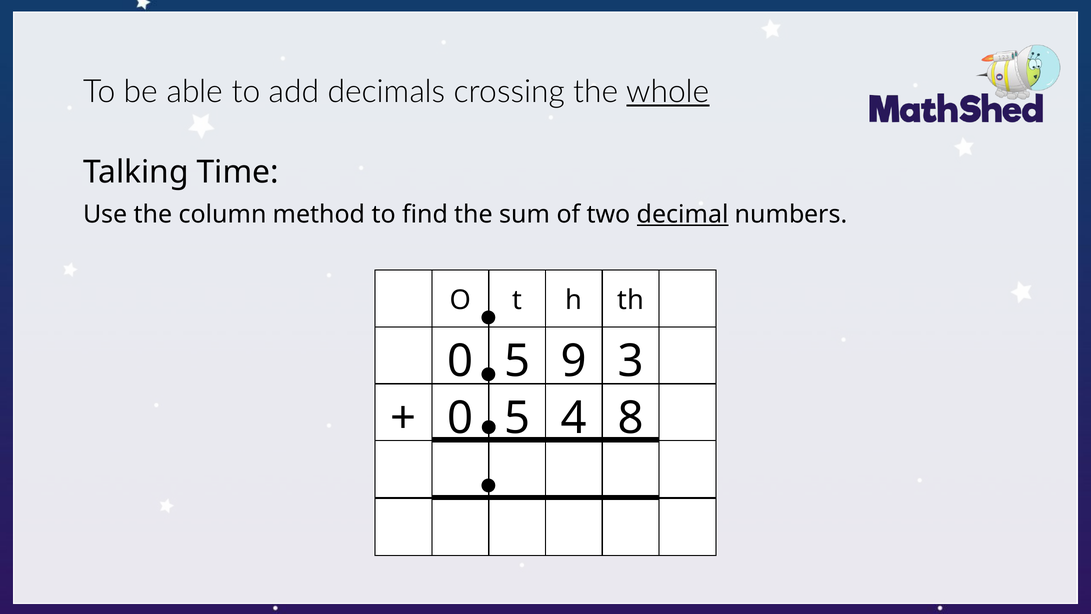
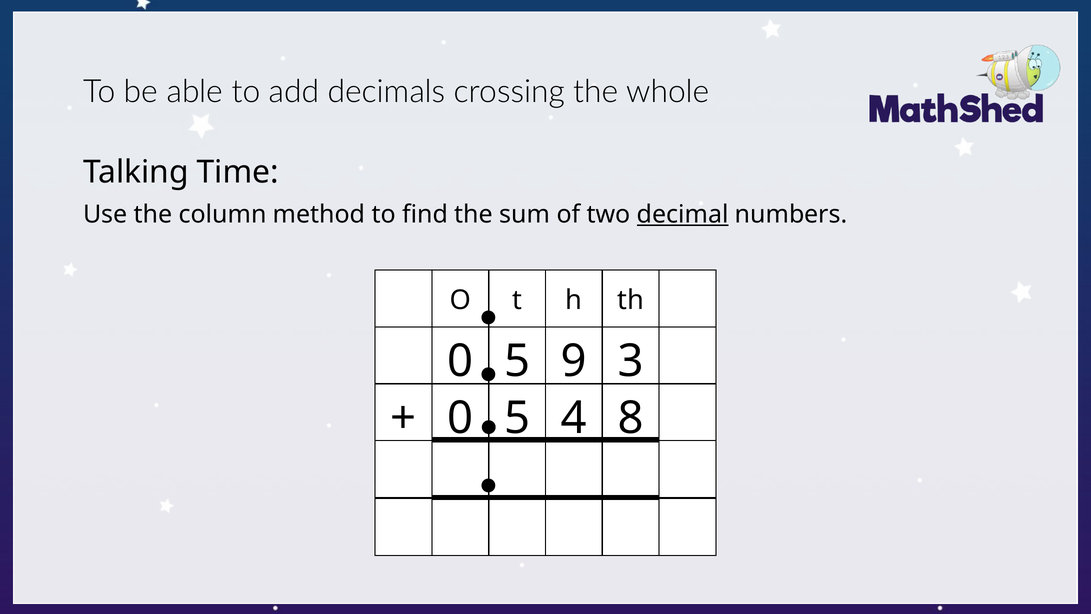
whole underline: present -> none (668, 92)
